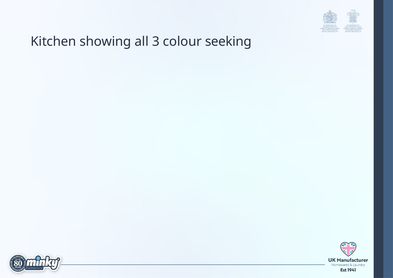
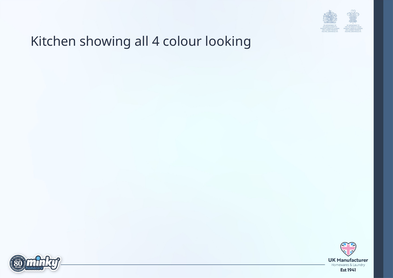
3: 3 -> 4 (156, 42)
seeking: seeking -> looking (228, 42)
